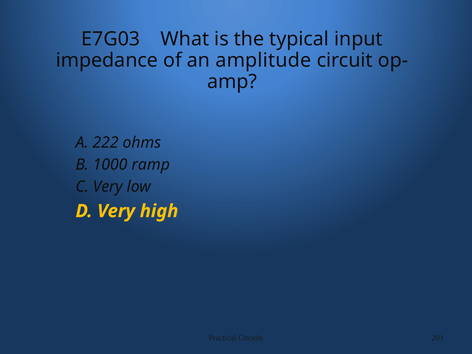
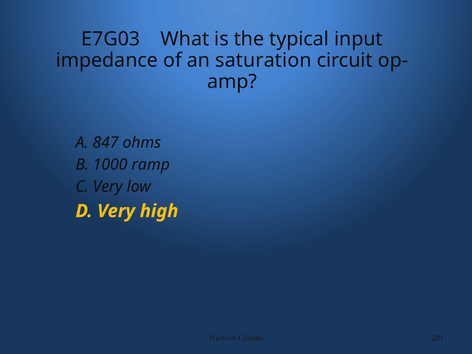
amplitude: amplitude -> saturation (263, 60)
222: 222 -> 847 (105, 143)
